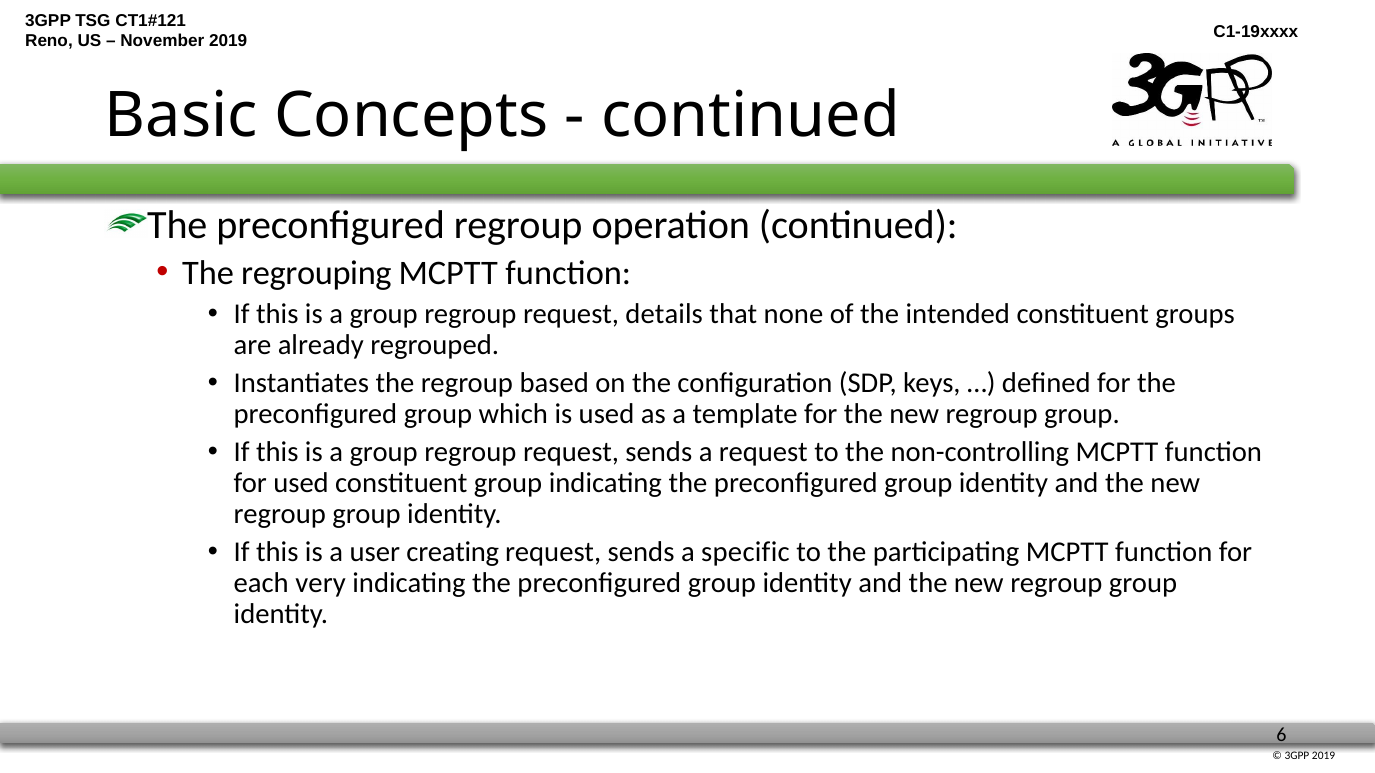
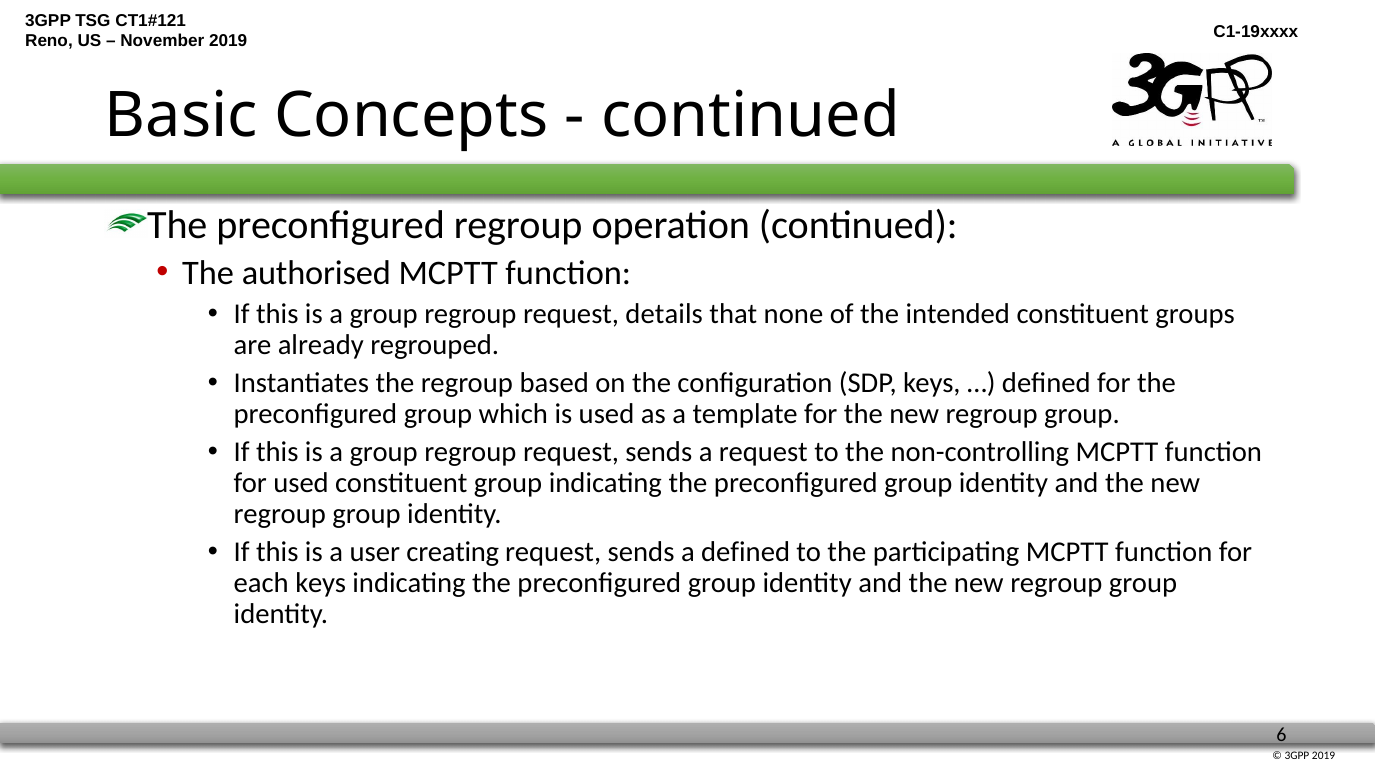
regrouping: regrouping -> authorised (316, 273)
a specific: specific -> defined (746, 552)
each very: very -> keys (321, 583)
